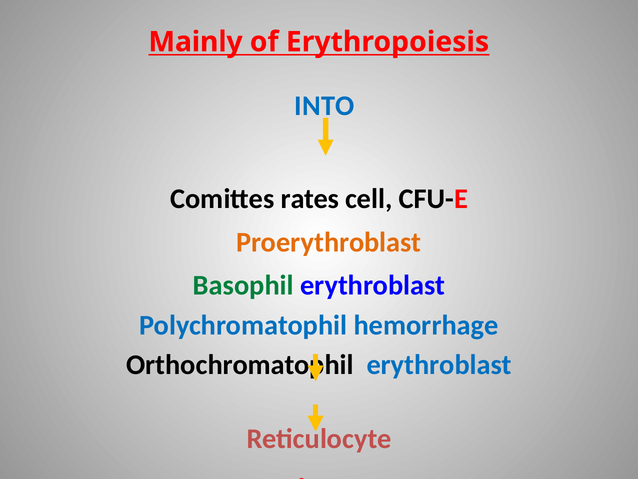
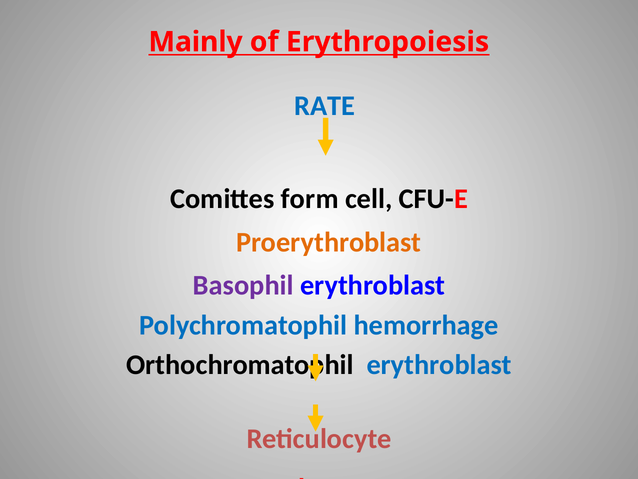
INTO: INTO -> RATE (325, 106)
rates: rates -> form (310, 199)
Basophil colour: green -> purple (243, 285)
